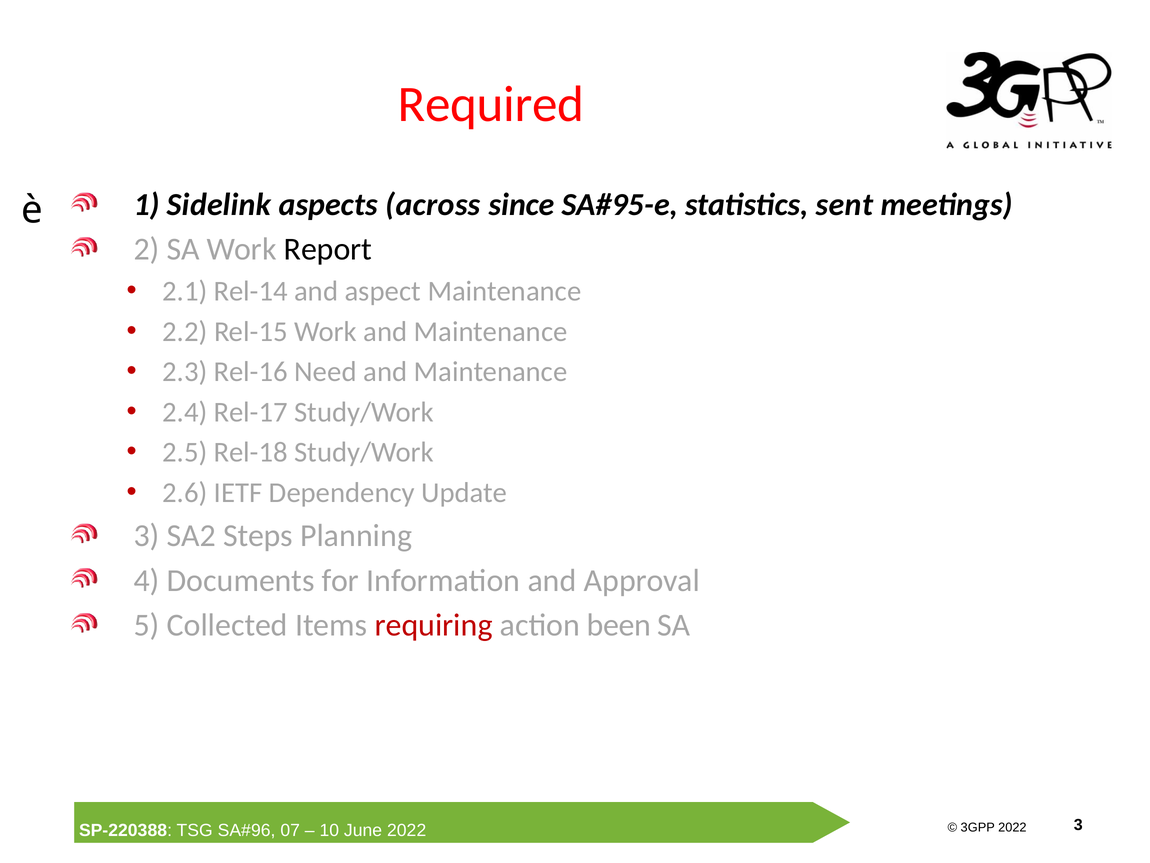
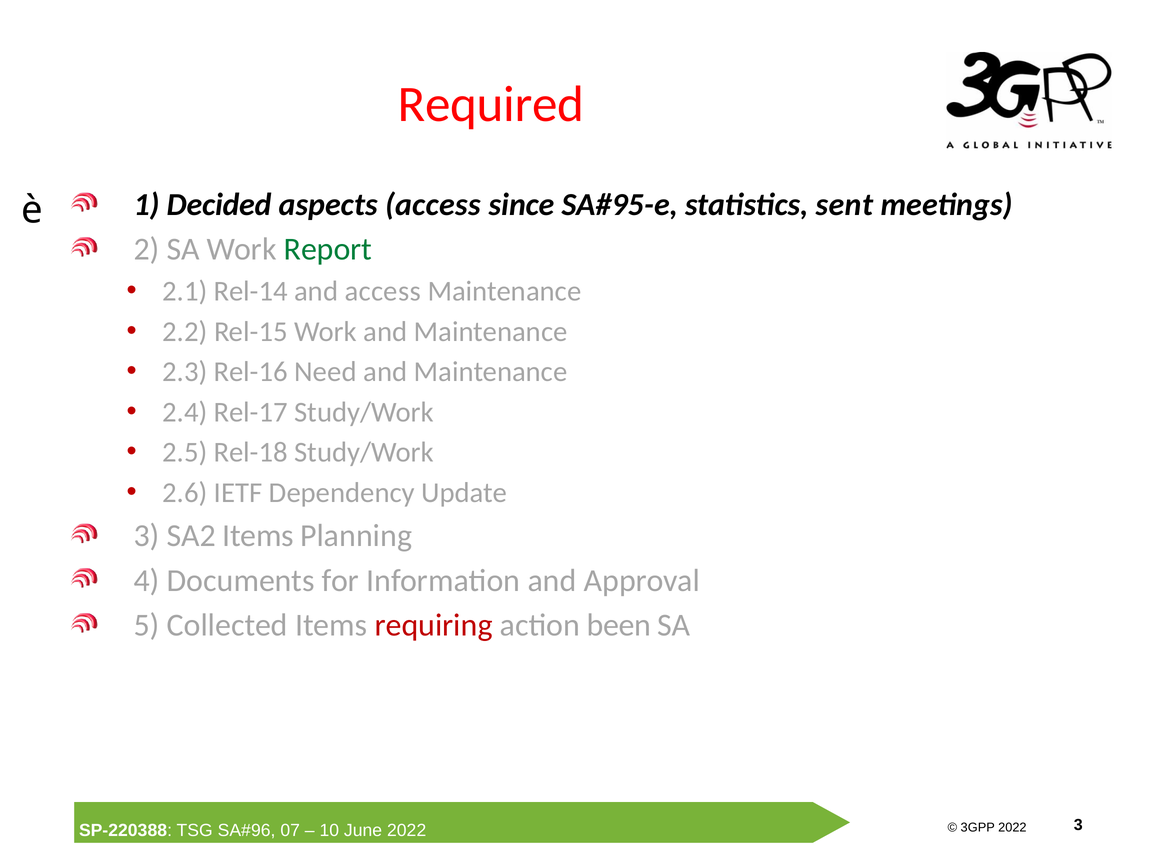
Sidelink: Sidelink -> Decided (219, 204)
aspects across: across -> access (433, 204)
Report colour: black -> green (328, 249)
and aspect: aspect -> access (383, 291)
SA2 Steps: Steps -> Items (258, 535)
